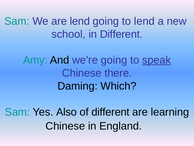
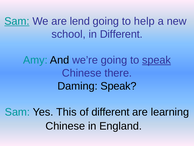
Sam underline: none -> present (17, 21)
to lend: lend -> help (144, 21)
Daming Which: Which -> Speak (119, 86)
Also: Also -> This (66, 112)
